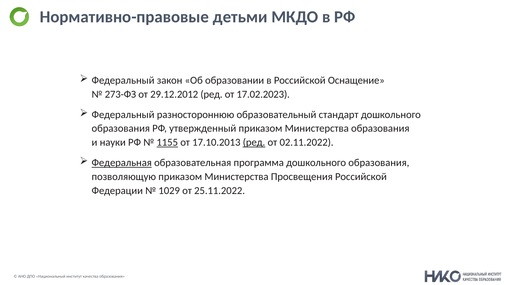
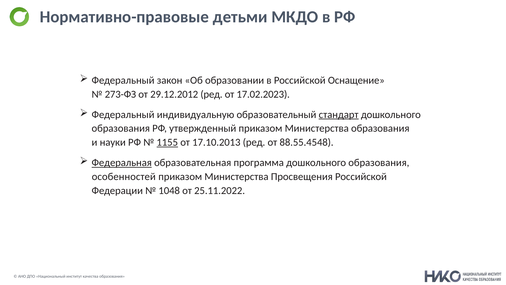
разностороннюю: разностороннюю -> индивидуальную (196, 114)
стандарт underline: none -> present (339, 114)
ред underline: present -> none (254, 142)
02.11.2022: 02.11.2022 -> 88.55.4548 (307, 142)
позволяющую: позволяющую -> особенностей (124, 176)
1029: 1029 -> 1048 (169, 190)
